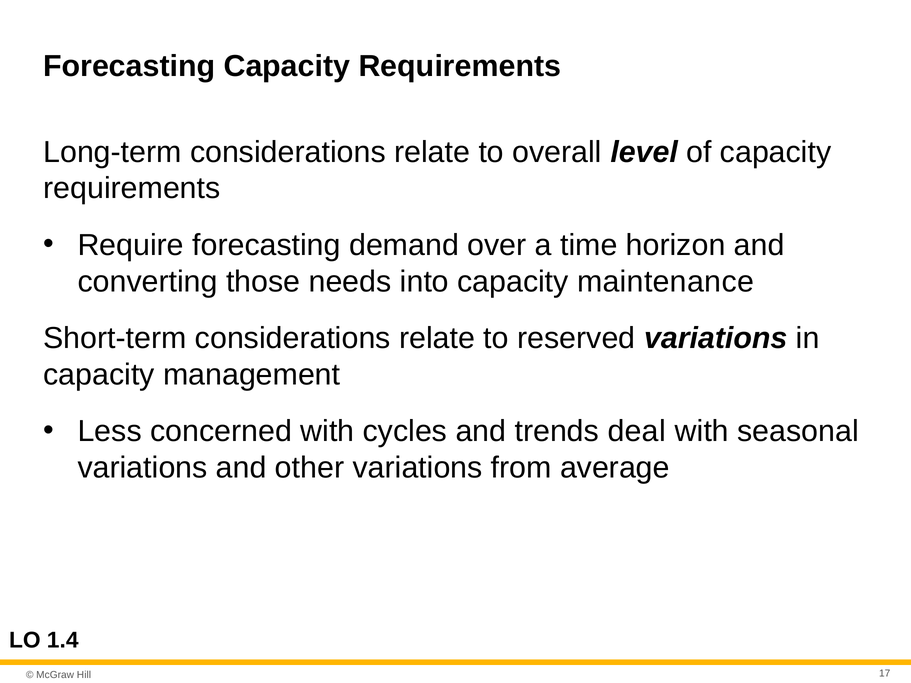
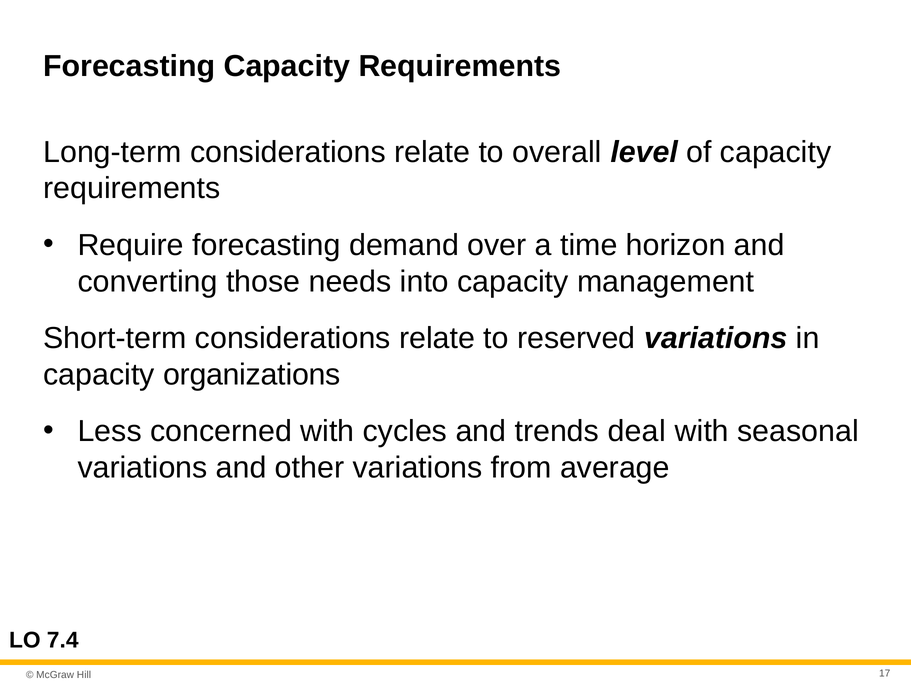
maintenance: maintenance -> management (666, 282)
management: management -> organizations (252, 375)
1.4: 1.4 -> 7.4 (63, 641)
